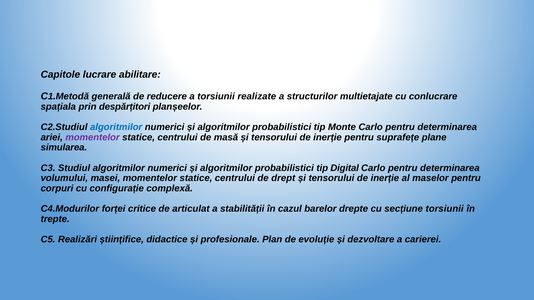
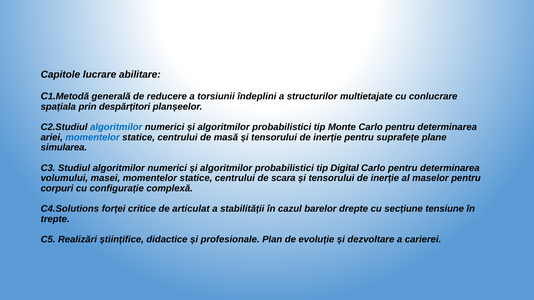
realizate: realizate -> îndeplini (257, 97)
momentelor colour: purple -> blue (93, 138)
drept: drept -> scara (283, 178)
C4.Modurilor: C4.Modurilor -> C4.Solutions (70, 209)
secțiune torsiunii: torsiunii -> tensiune (445, 209)
